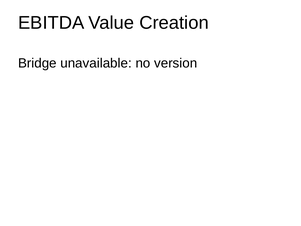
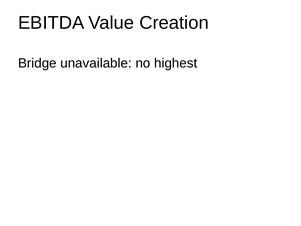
version: version -> highest (176, 63)
